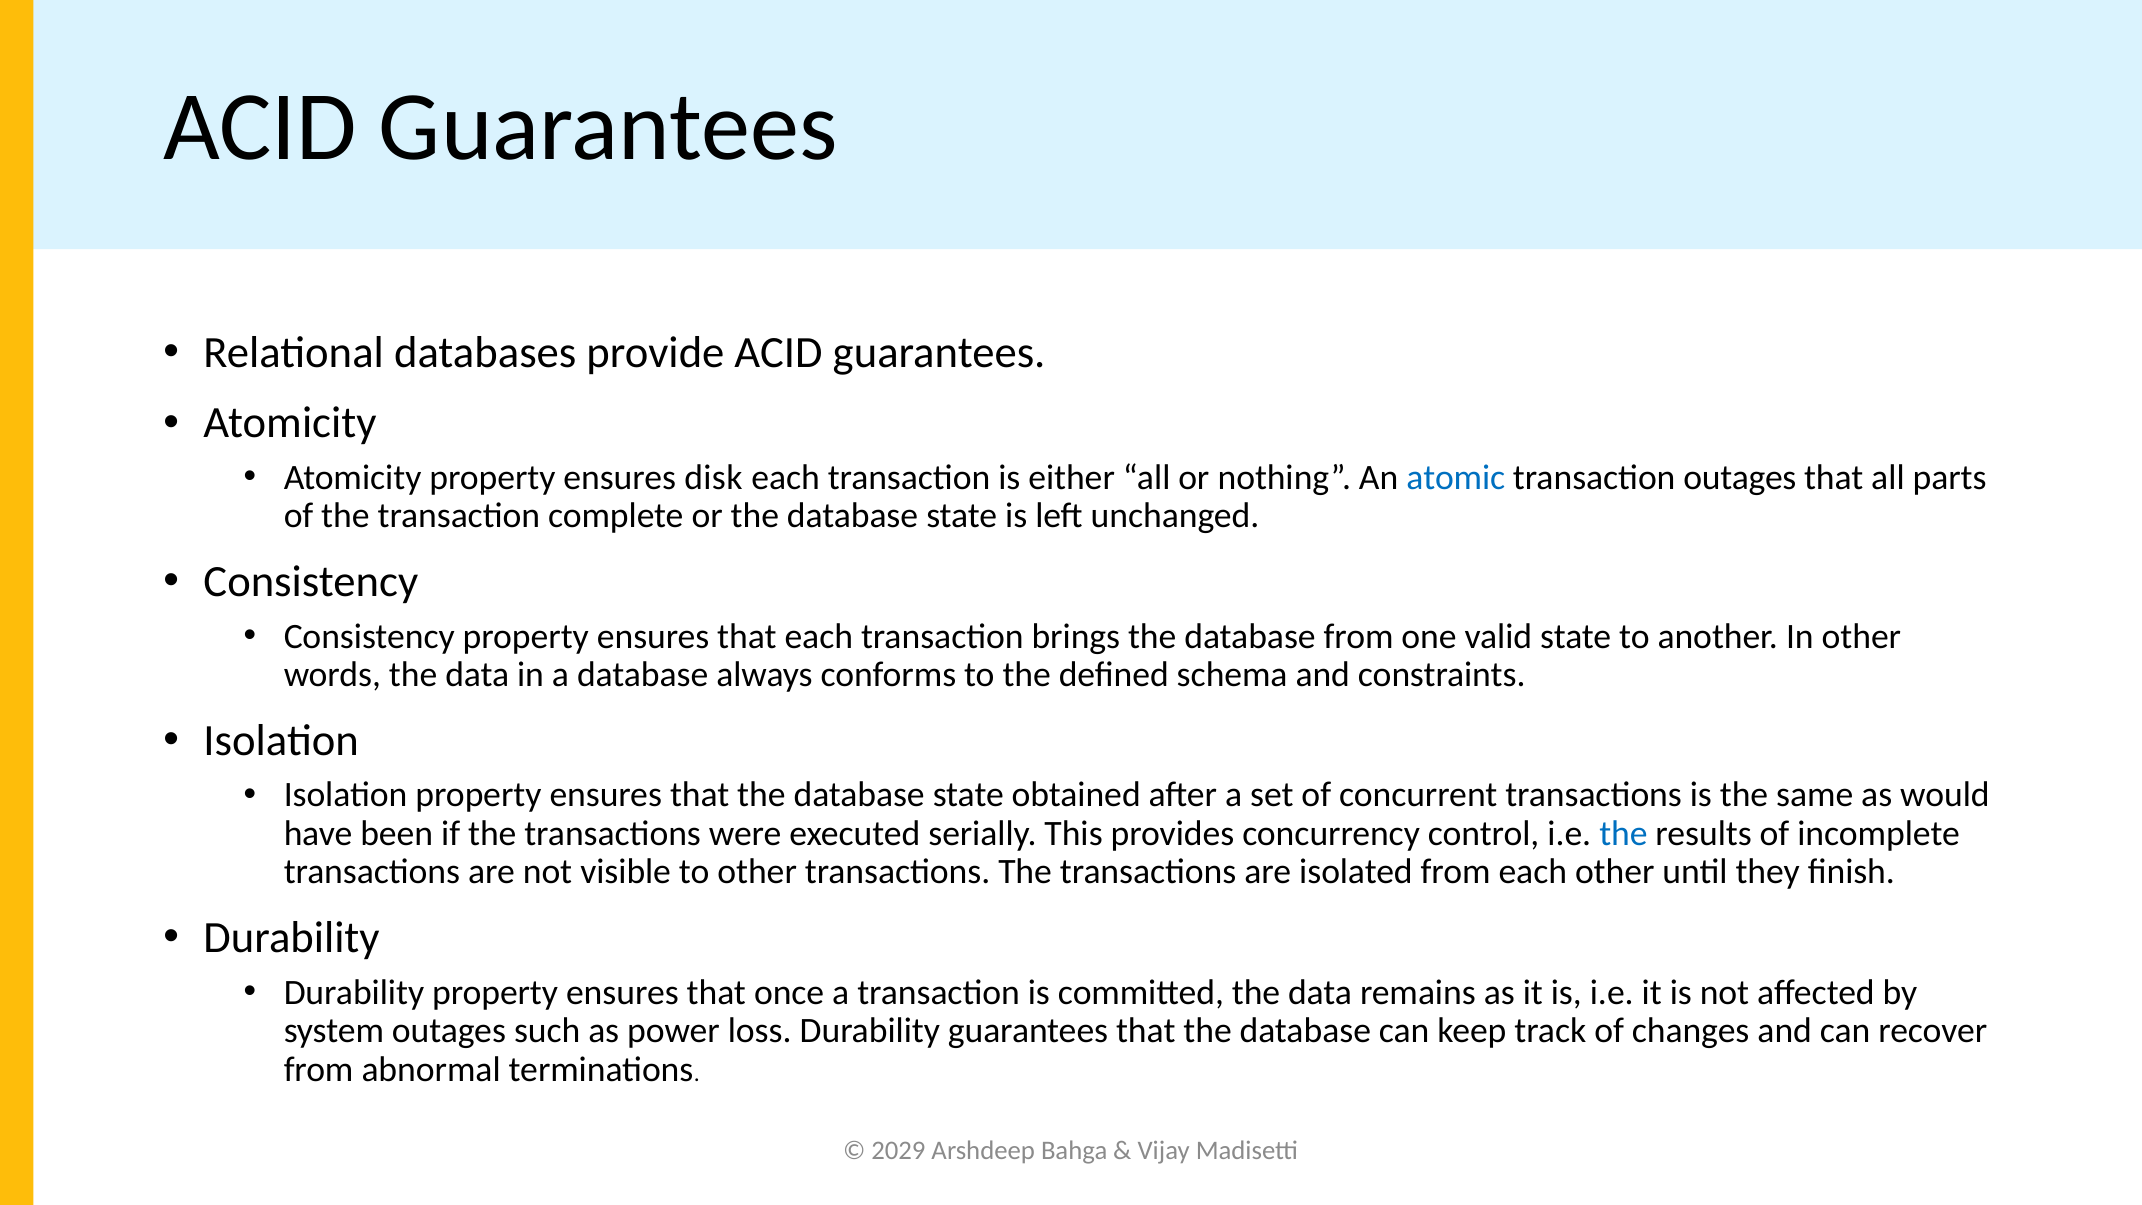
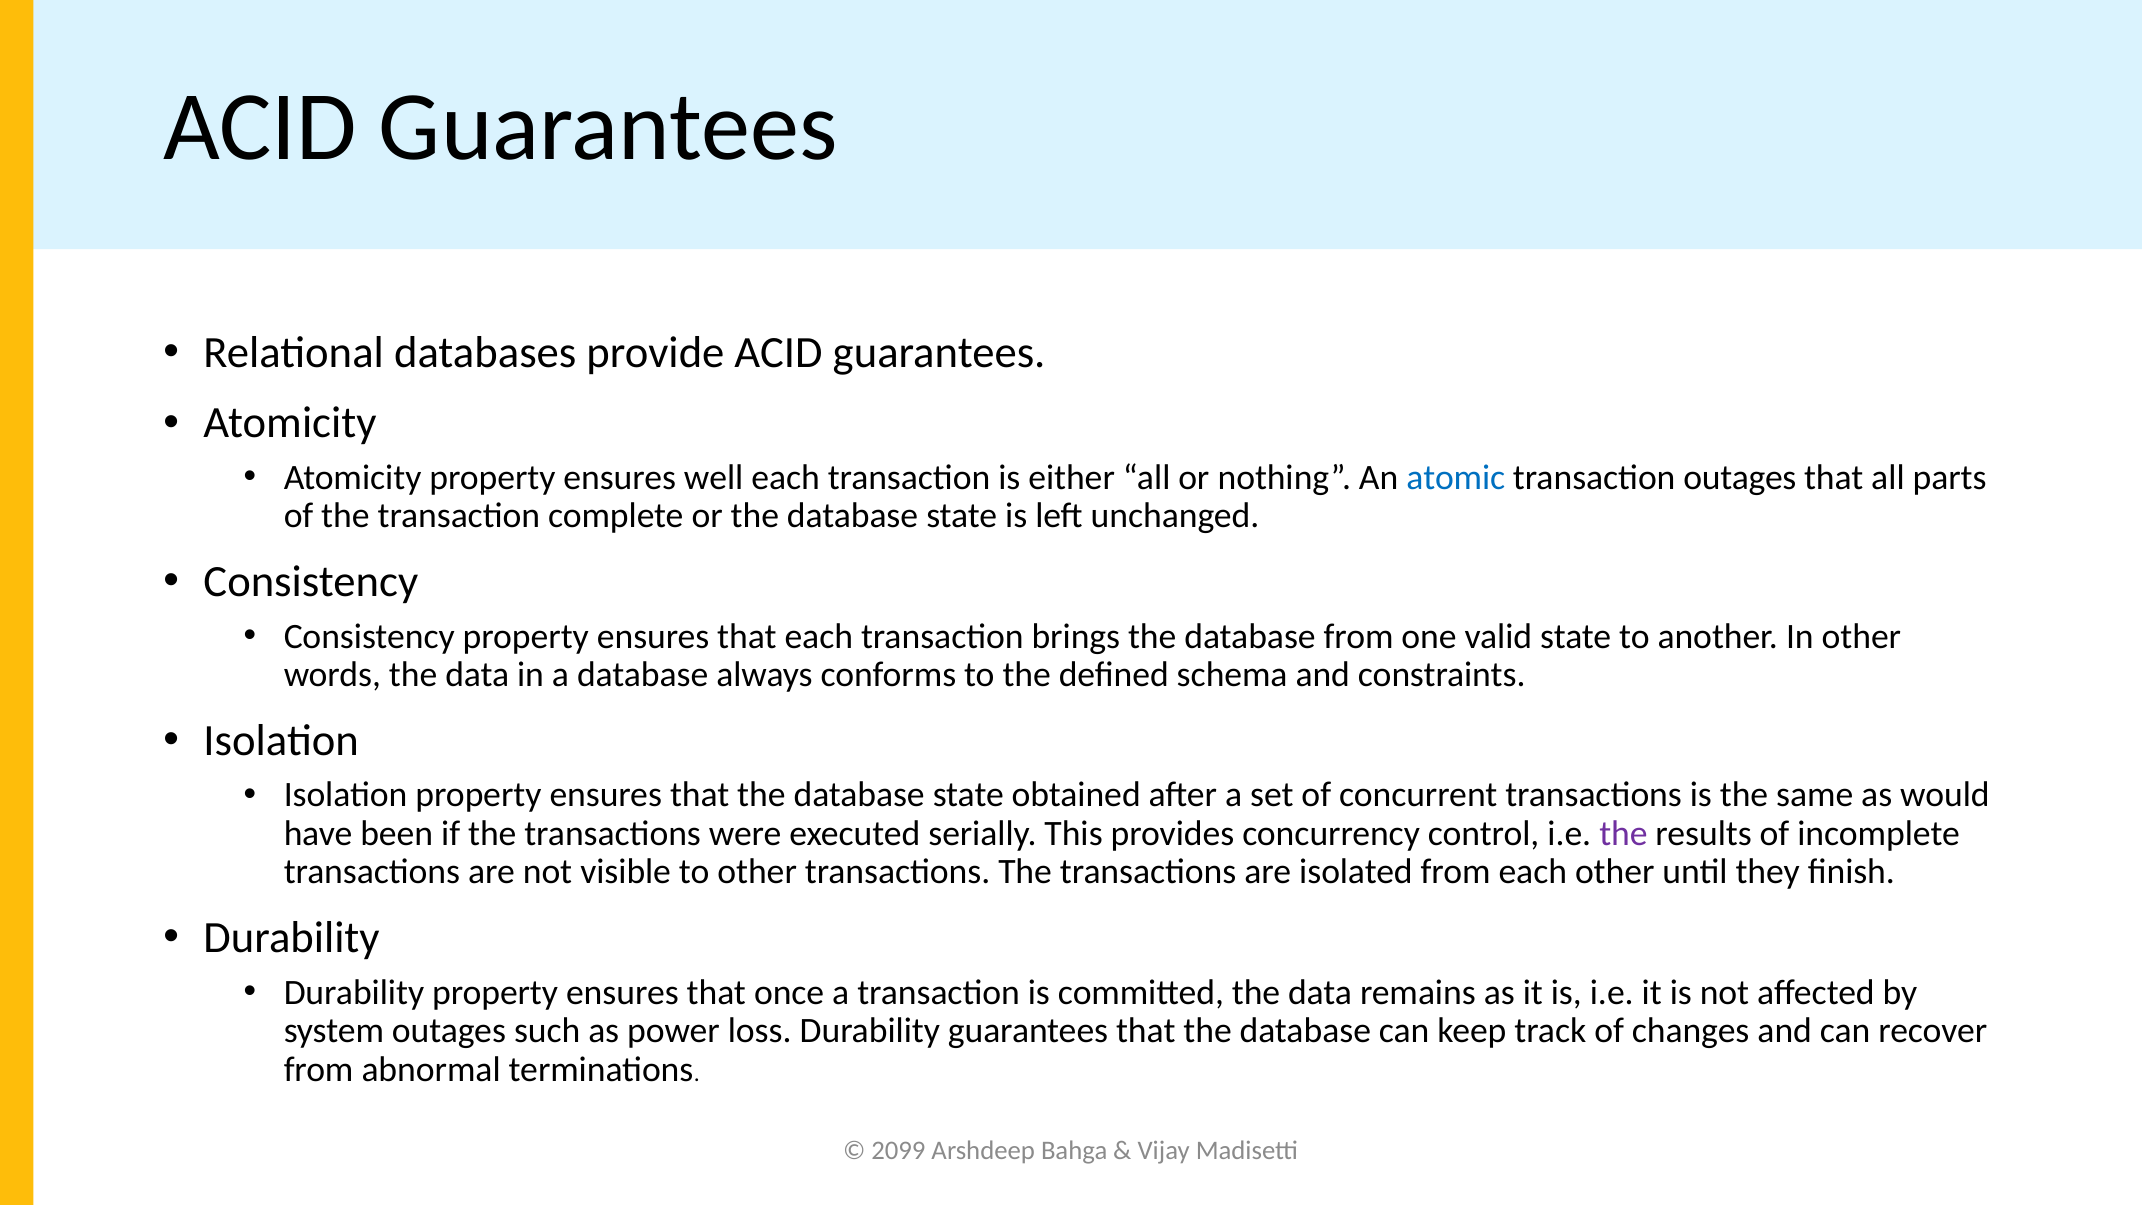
disk: disk -> well (714, 478)
the colour: blue -> purple (1623, 834)
2029: 2029 -> 2099 (898, 1150)
